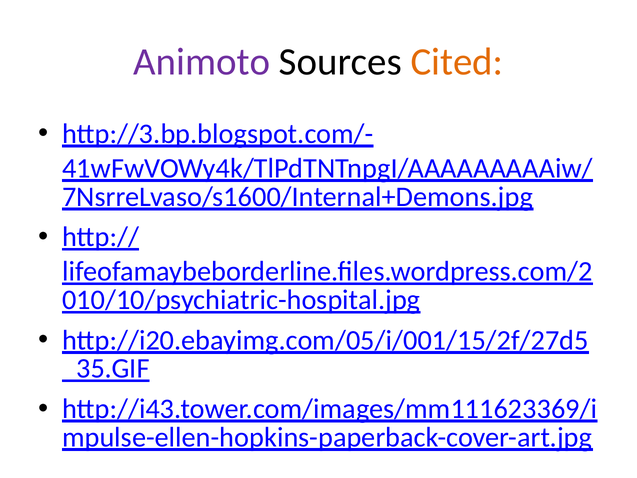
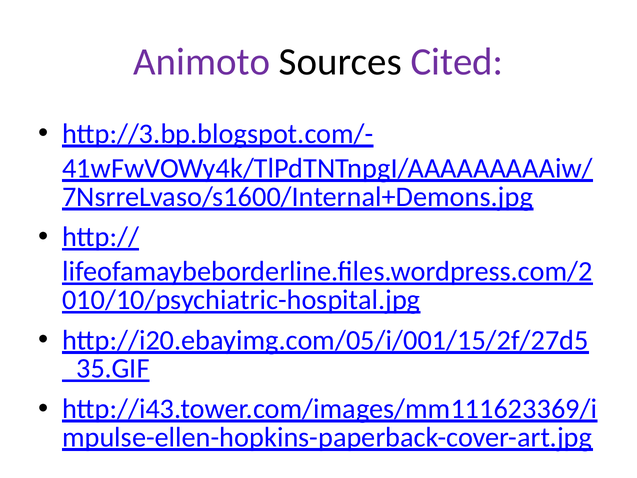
Cited colour: orange -> purple (457, 62)
